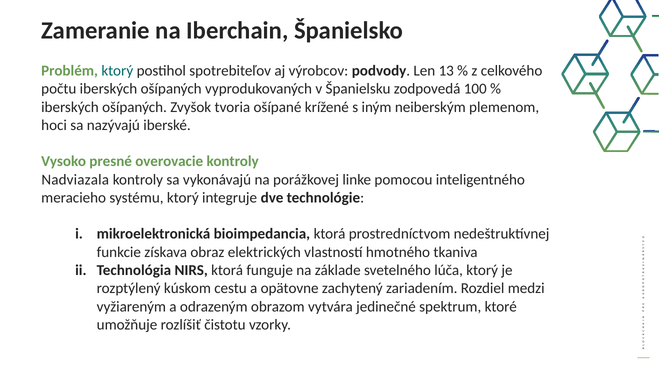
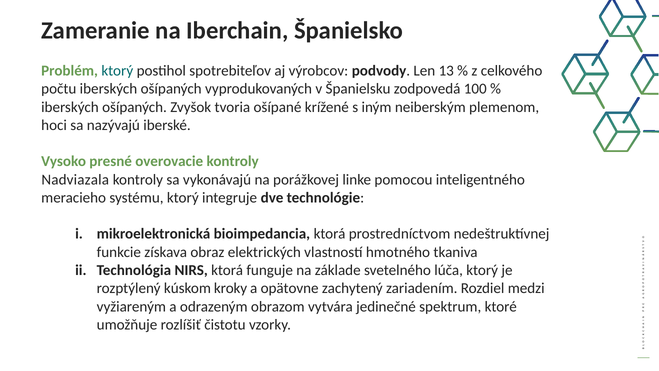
cestu: cestu -> kroky (231, 288)
